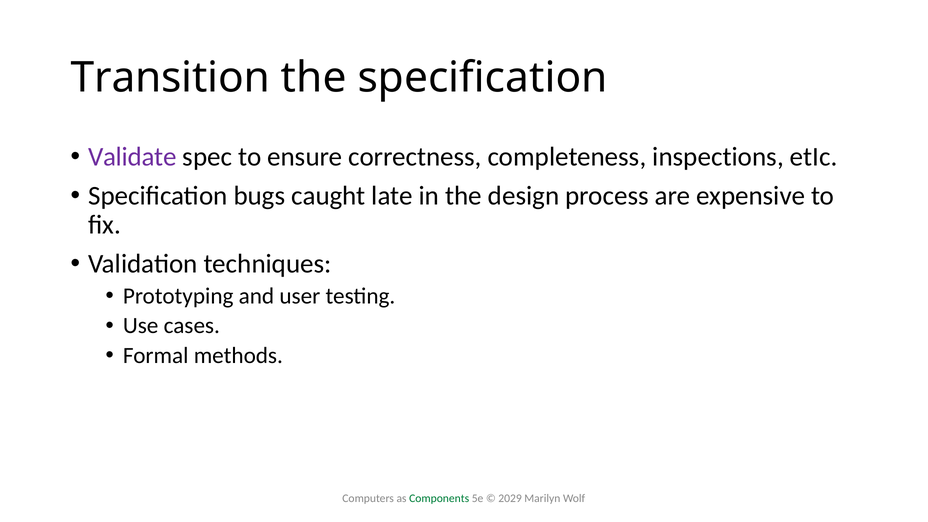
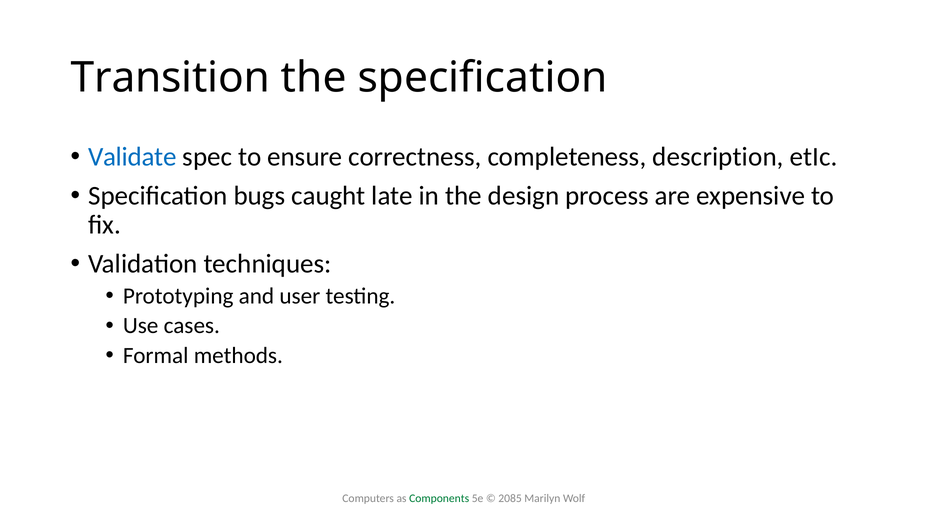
Validate colour: purple -> blue (132, 157)
inspections: inspections -> description (718, 157)
2029: 2029 -> 2085 (510, 498)
